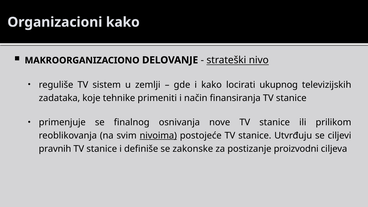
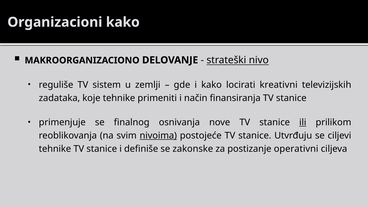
ukupnog: ukupnog -> kreativni (279, 85)
ili underline: none -> present (303, 122)
pravnih: pravnih -> tehnike (55, 149)
proizvodni: proizvodni -> operativni (296, 149)
